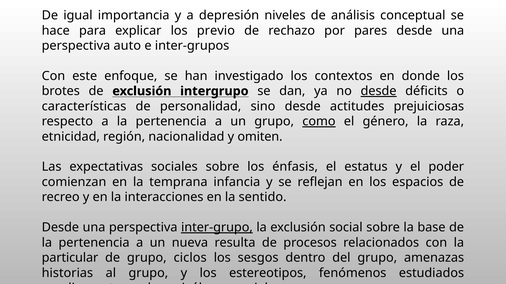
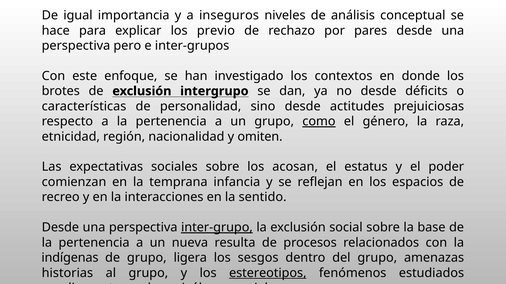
depresión: depresión -> inseguros (229, 15)
auto: auto -> pero (127, 46)
desde underline: present -> none (379, 91)
énfasis: énfasis -> acosan (295, 167)
particular: particular -> indígenas (70, 258)
ciclos: ciclos -> ligera (190, 258)
estereotipos underline: none -> present (268, 273)
